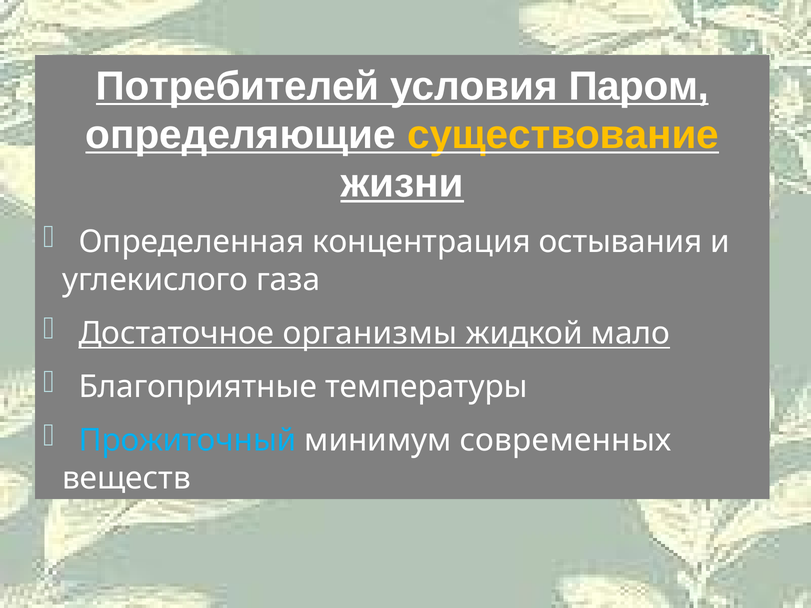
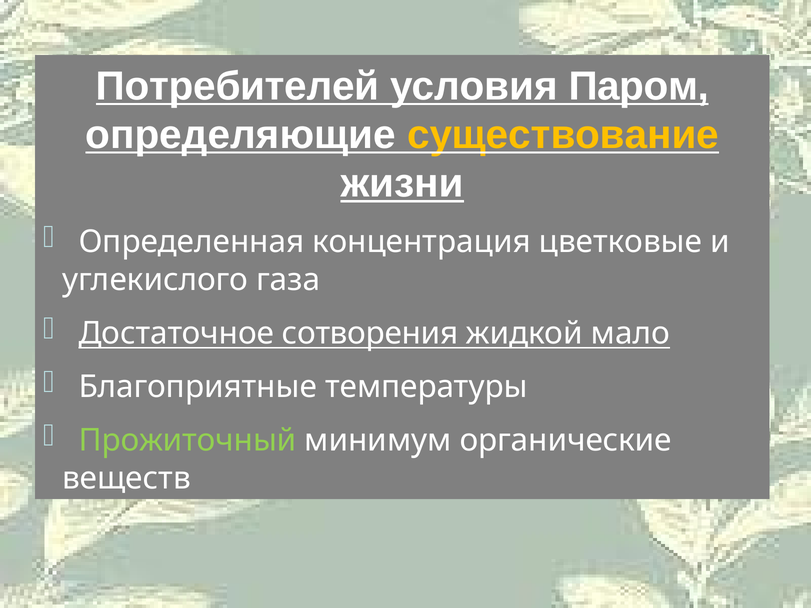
остывания: остывания -> цветковые (621, 242)
организмы: организмы -> сотворения (370, 333)
Прожиточный colour: light blue -> light green (187, 441)
современных: современных -> органические (566, 441)
